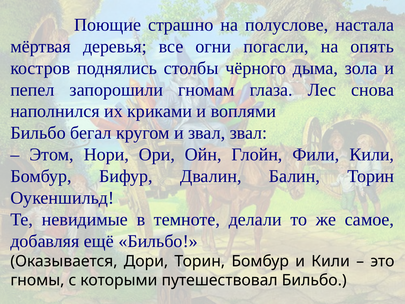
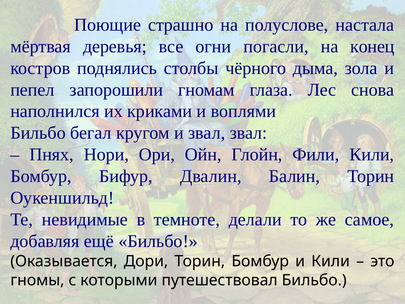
опять: опять -> конец (372, 46)
Этом: Этом -> Пнях (52, 154)
